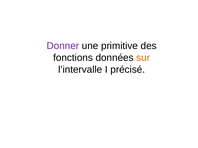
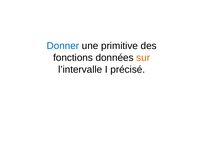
Donner colour: purple -> blue (63, 46)
